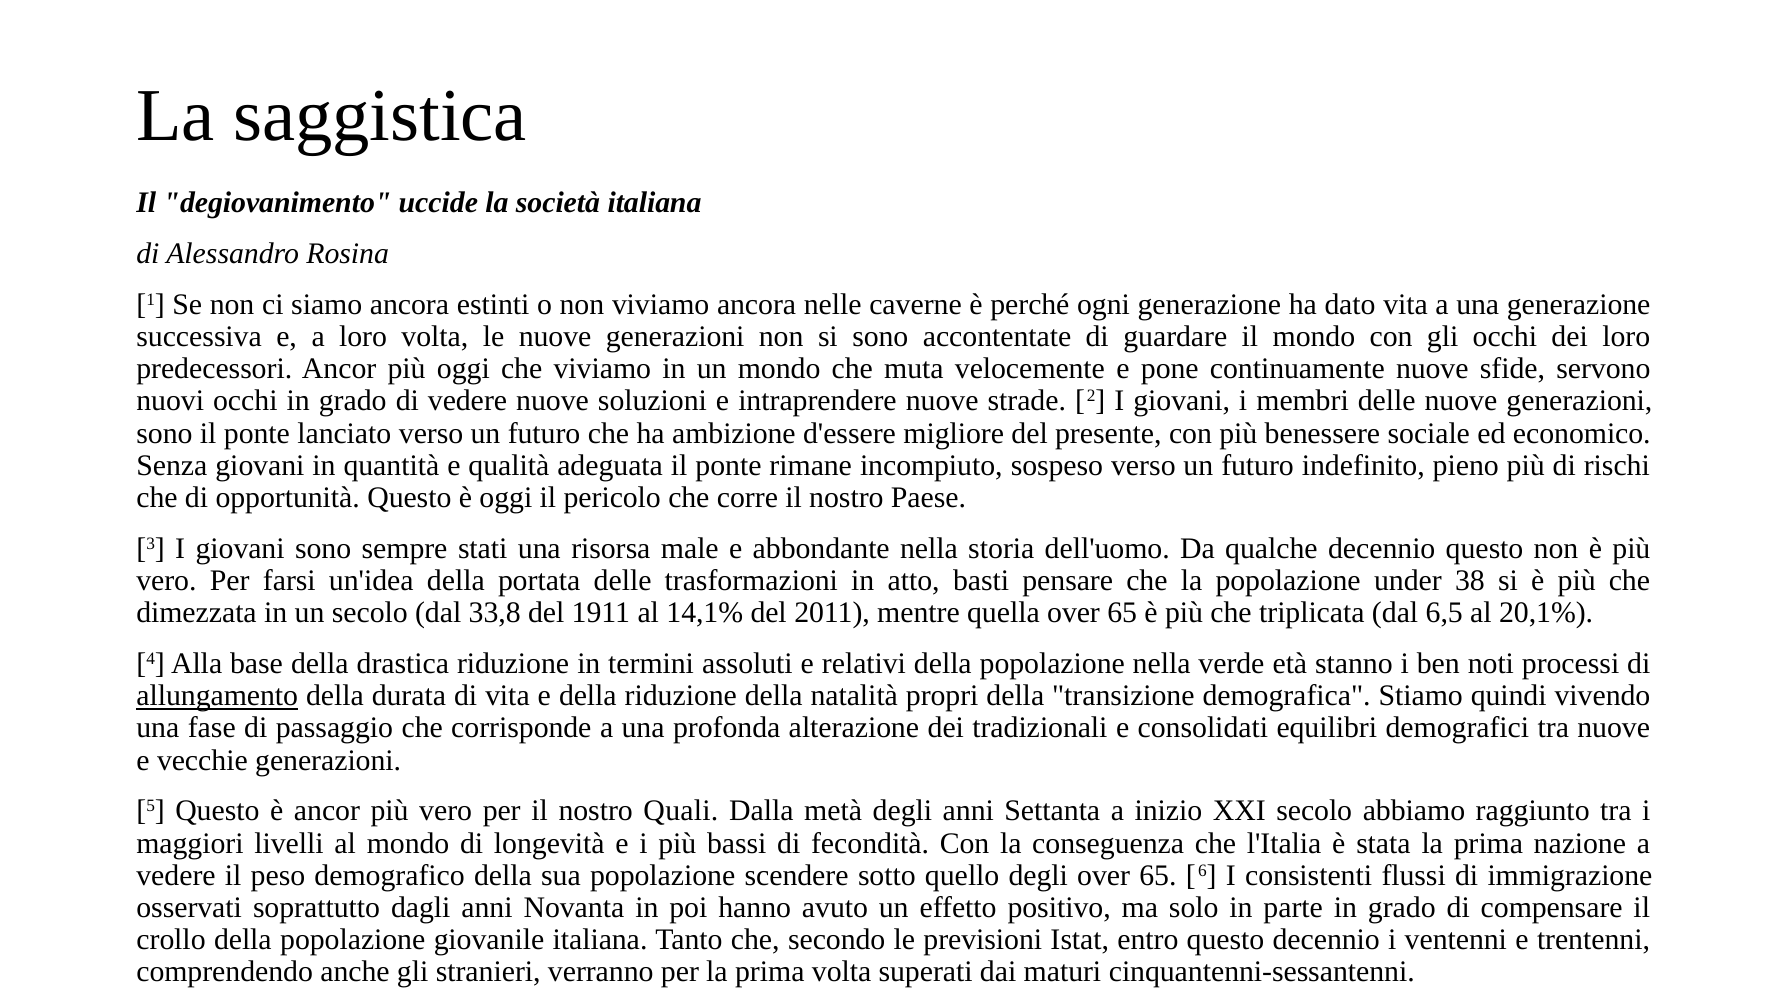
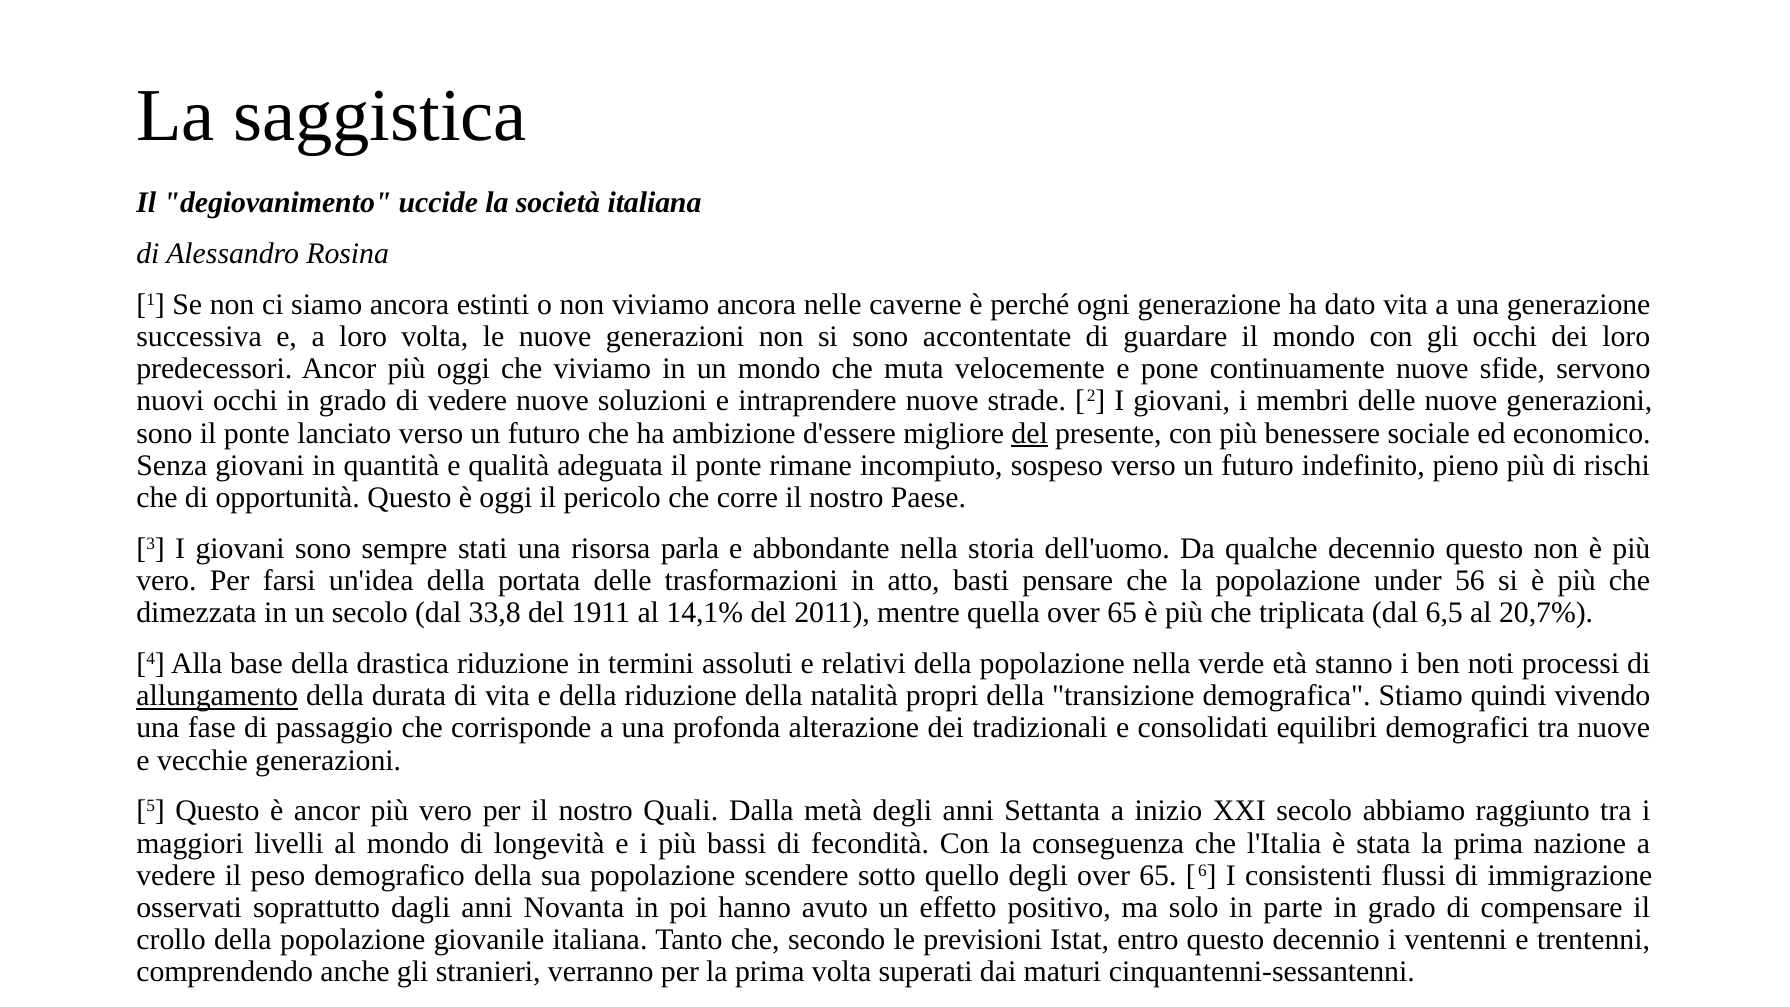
del underline: none -> present (1030, 433)
male: male -> parla (690, 548)
38: 38 -> 56 (1470, 581)
20,1%: 20,1% -> 20,7% (1546, 613)
